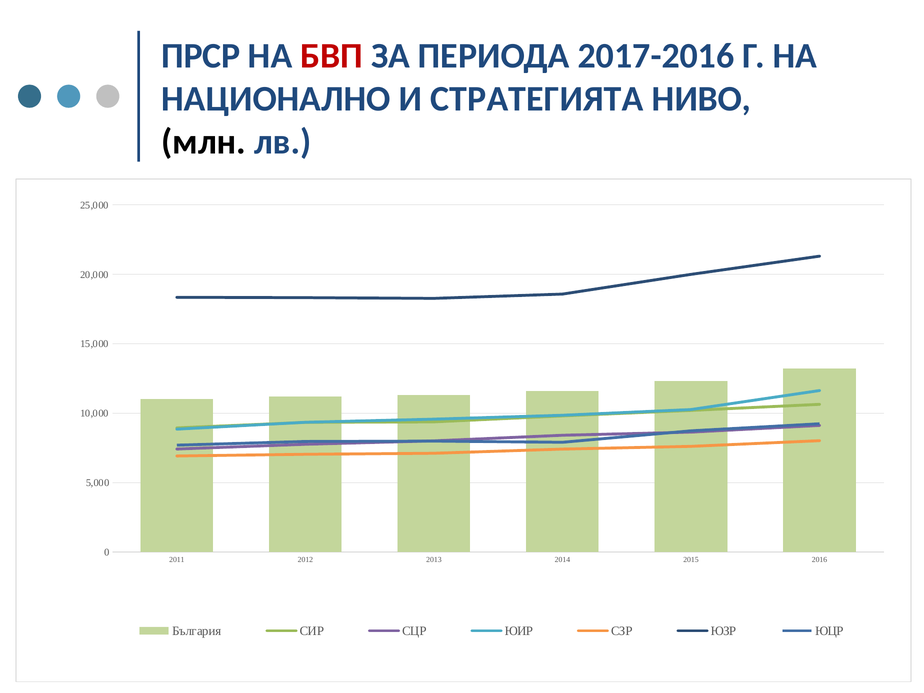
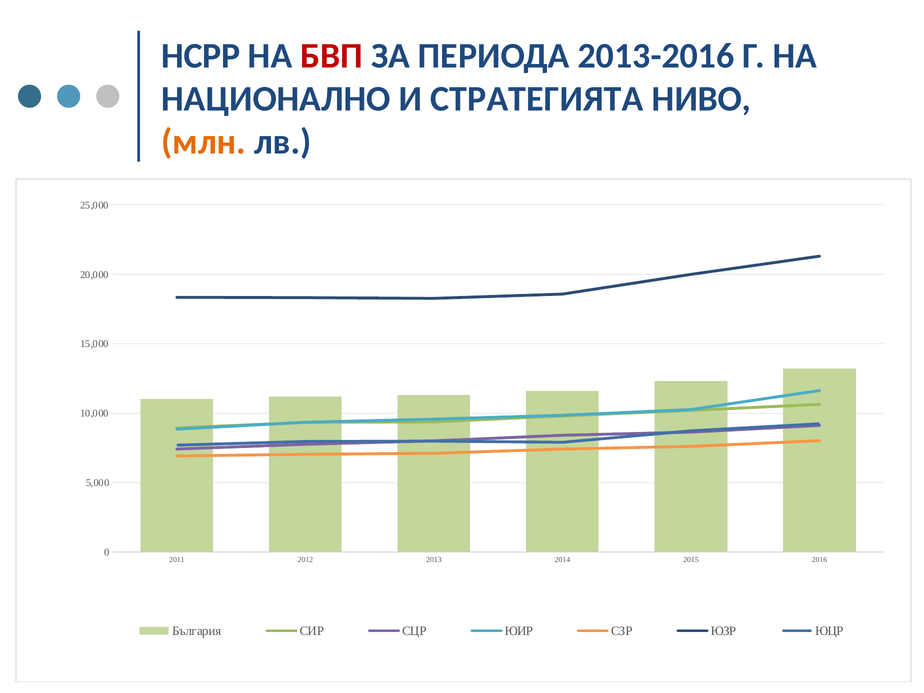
ПРСР: ПРСР -> НСРР (201, 56)
2017-2016: 2017-2016 -> 2013-2016 (656, 56)
млн colour: black -> orange (204, 142)
